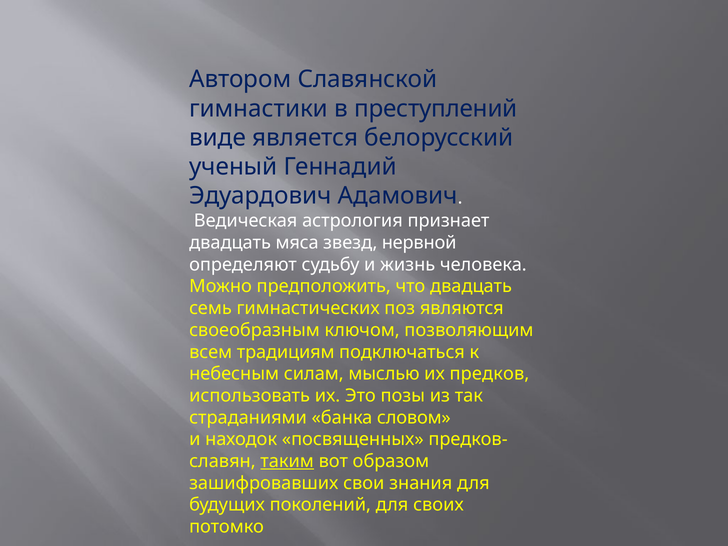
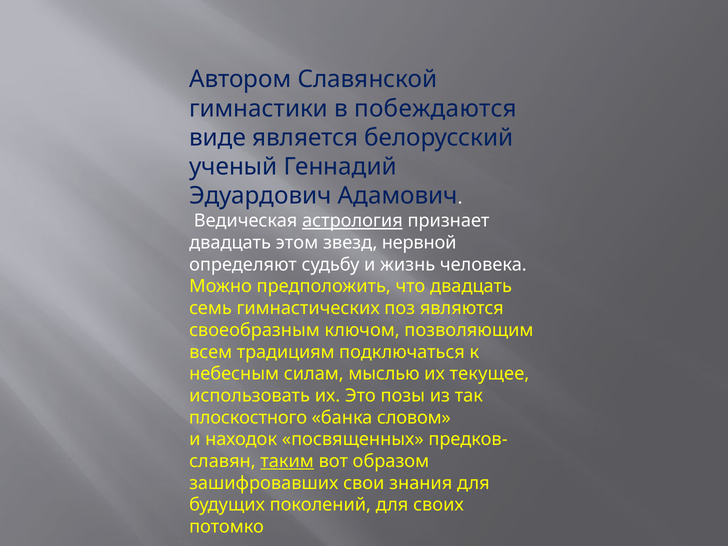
преступлений: преступлений -> побеждаются (436, 109)
астрология underline: none -> present (352, 221)
мяса: мяса -> этом (297, 243)
предков: предков -> текущее (489, 374)
страданиями: страданиями -> плоскостного (248, 418)
